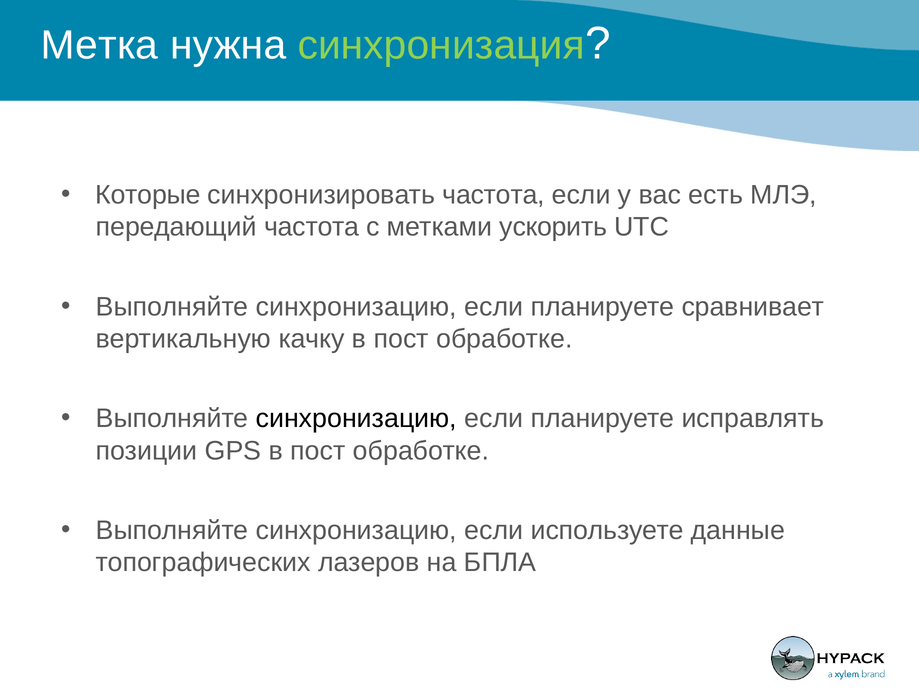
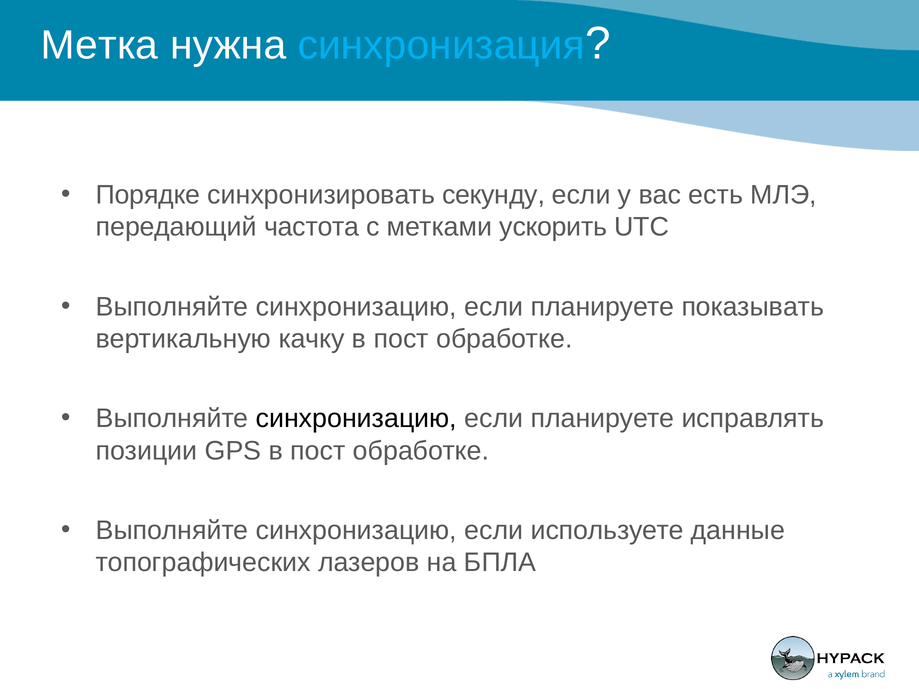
синхронизация colour: light green -> light blue (441, 45)
Которые: Которые -> Порядке (148, 195)
синхронизировать частота: частота -> секунду (494, 195)
сравнивает: сравнивает -> показывать (753, 307)
